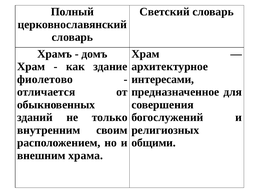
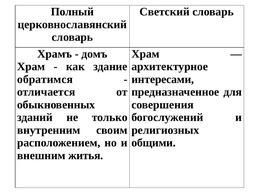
фиолетово: фиолетово -> обратимся (45, 79)
храма: храма -> житья (86, 155)
